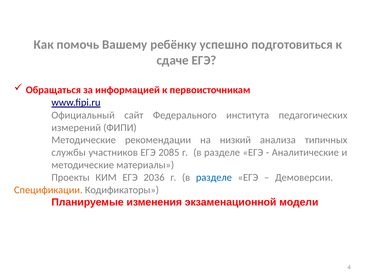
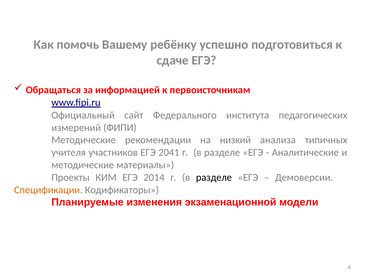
службы: службы -> учителя (69, 152)
2085: 2085 -> 2041 (169, 152)
2036: 2036 -> 2014 (154, 177)
разделе colour: blue -> black (214, 177)
